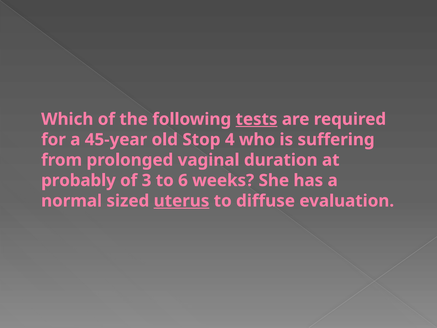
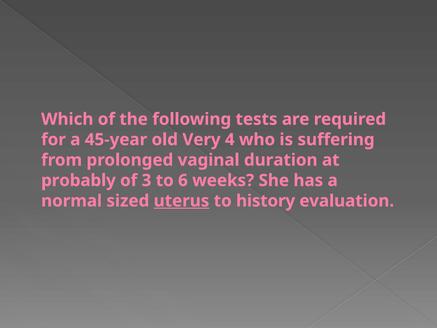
tests underline: present -> none (257, 119)
Stop: Stop -> Very (201, 140)
diffuse: diffuse -> history (266, 201)
